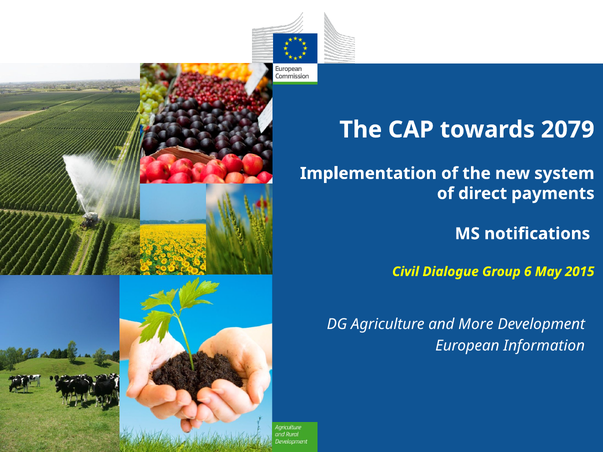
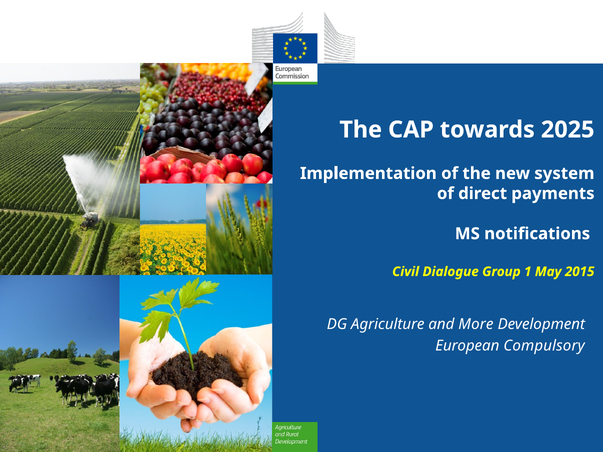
2079: 2079 -> 2025 (568, 130)
6: 6 -> 1 (528, 272)
Information: Information -> Compulsory (544, 346)
